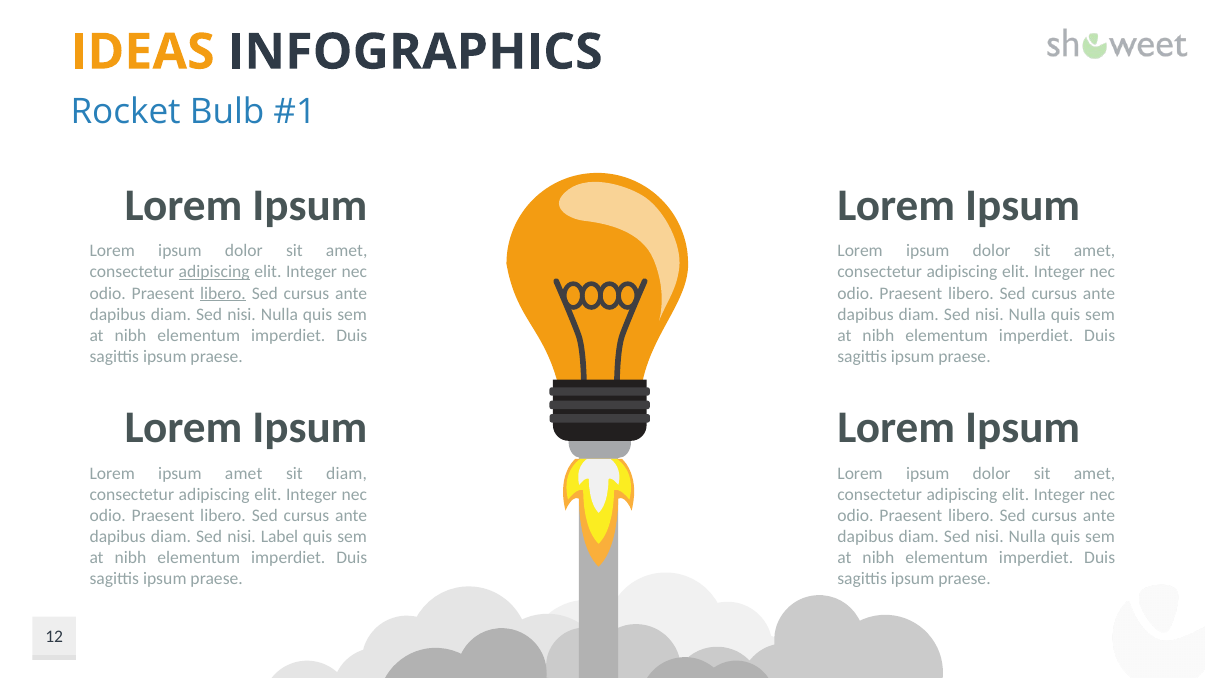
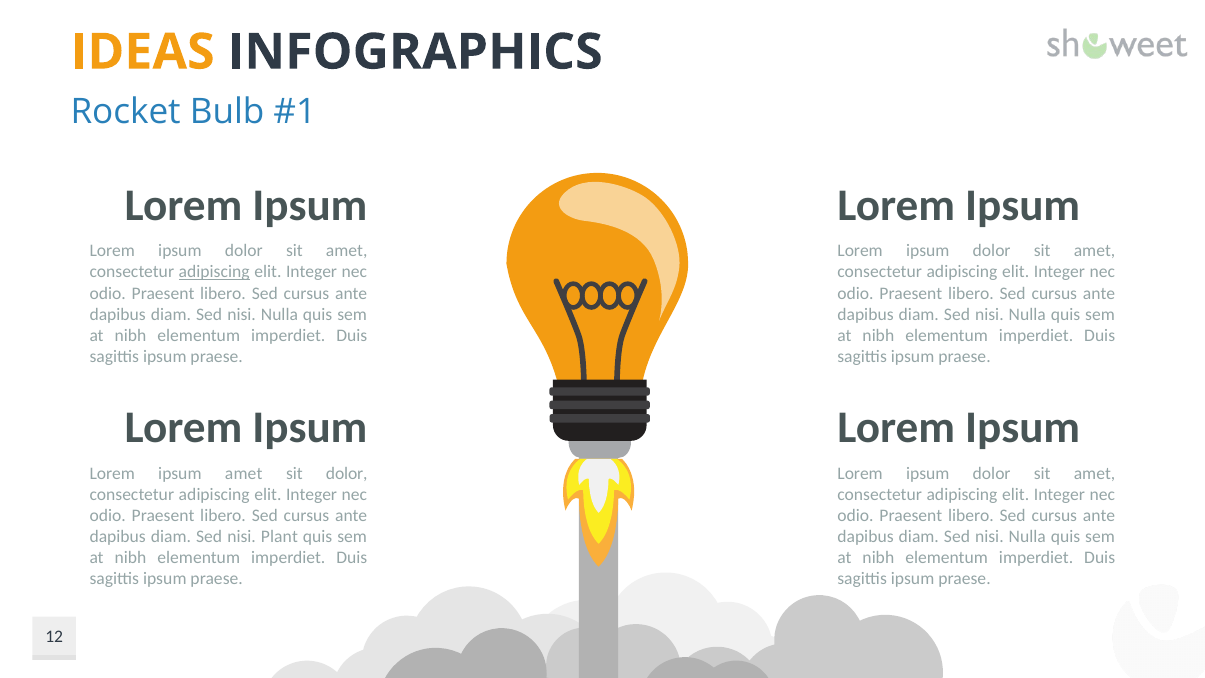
libero underline: present -> none (223, 293)
sit diam: diam -> dolor (347, 473)
Label: Label -> Plant (279, 536)
